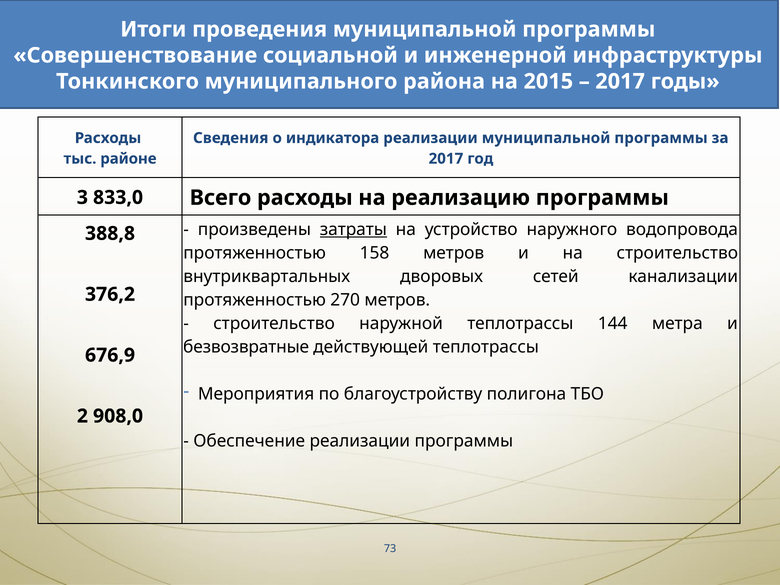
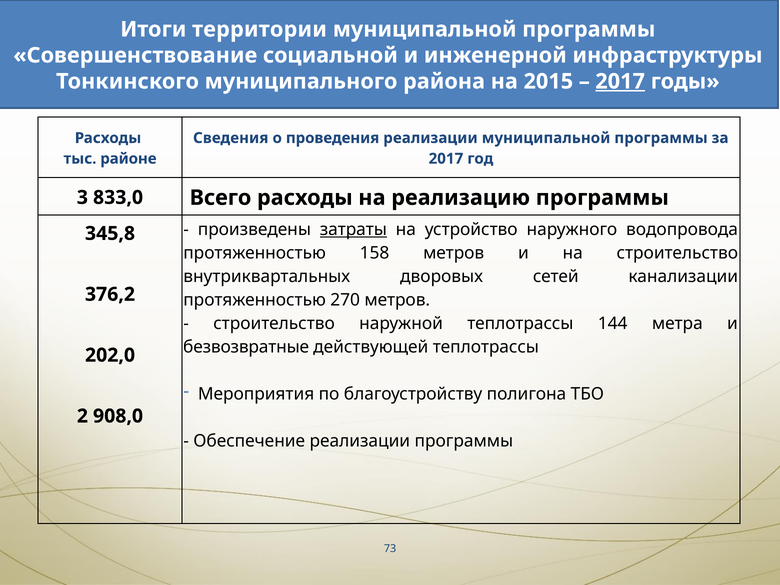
проведения: проведения -> территории (259, 29)
2017 underline: none -> present (620, 81)
индикатора: индикатора -> проведения (333, 138)
388,8: 388,8 -> 345,8 (110, 233)
676,9: 676,9 -> 202,0 (110, 355)
